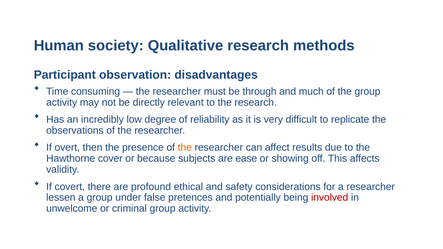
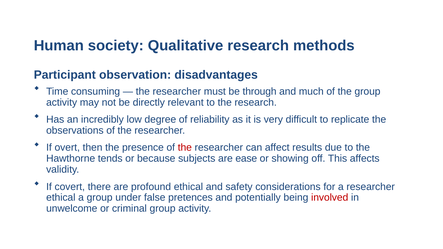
the colour: orange -> red (185, 148)
cover: cover -> tends (110, 159)
lessen: lessen -> ethical (61, 198)
